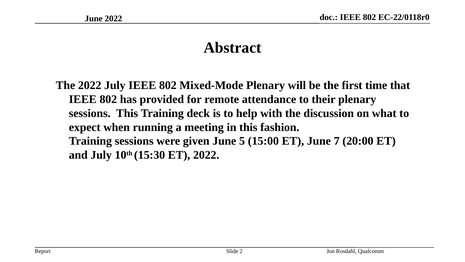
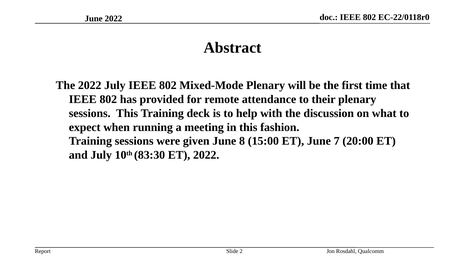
5: 5 -> 8 (242, 141)
15:30: 15:30 -> 83:30 (150, 155)
